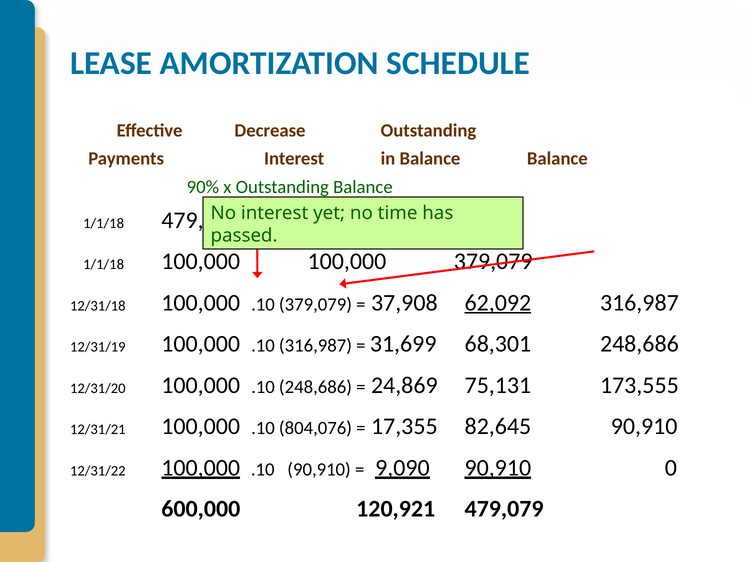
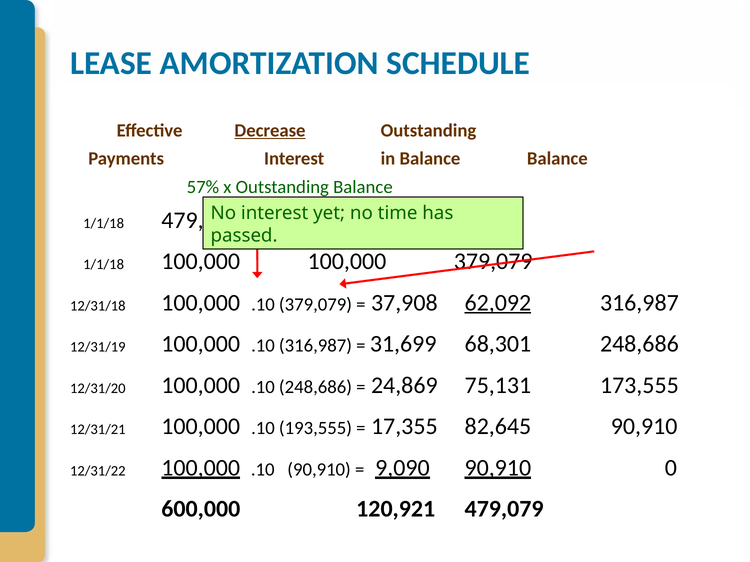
Decrease underline: none -> present (270, 130)
90%: 90% -> 57% (203, 187)
804,076: 804,076 -> 193,555 (315, 428)
